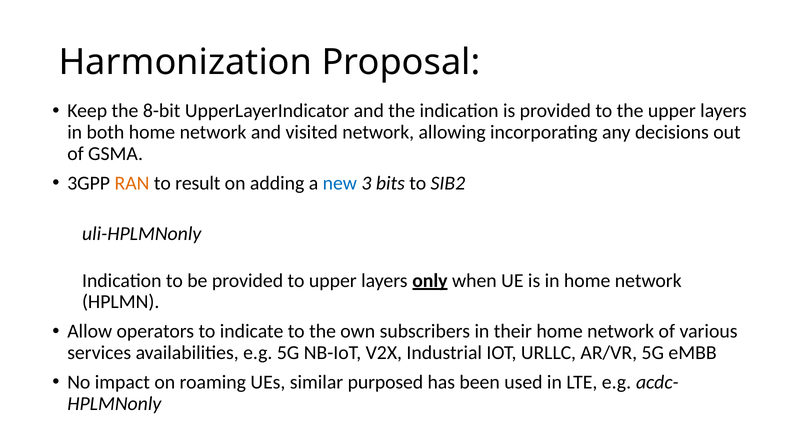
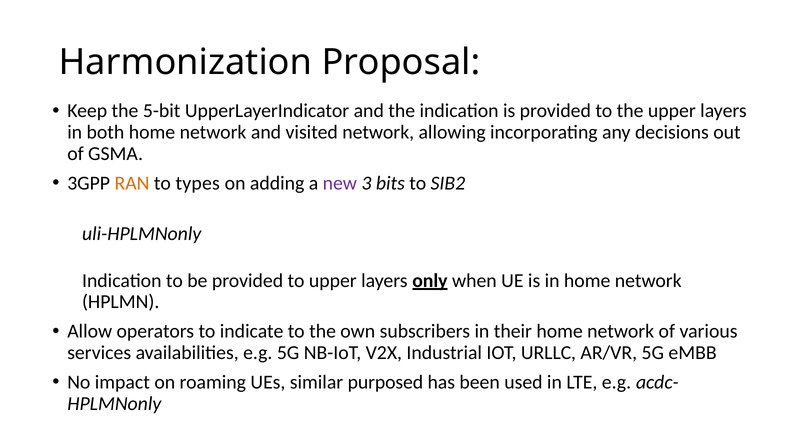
8-bit: 8-bit -> 5-bit (162, 111)
result: result -> types (198, 183)
new colour: blue -> purple (340, 183)
